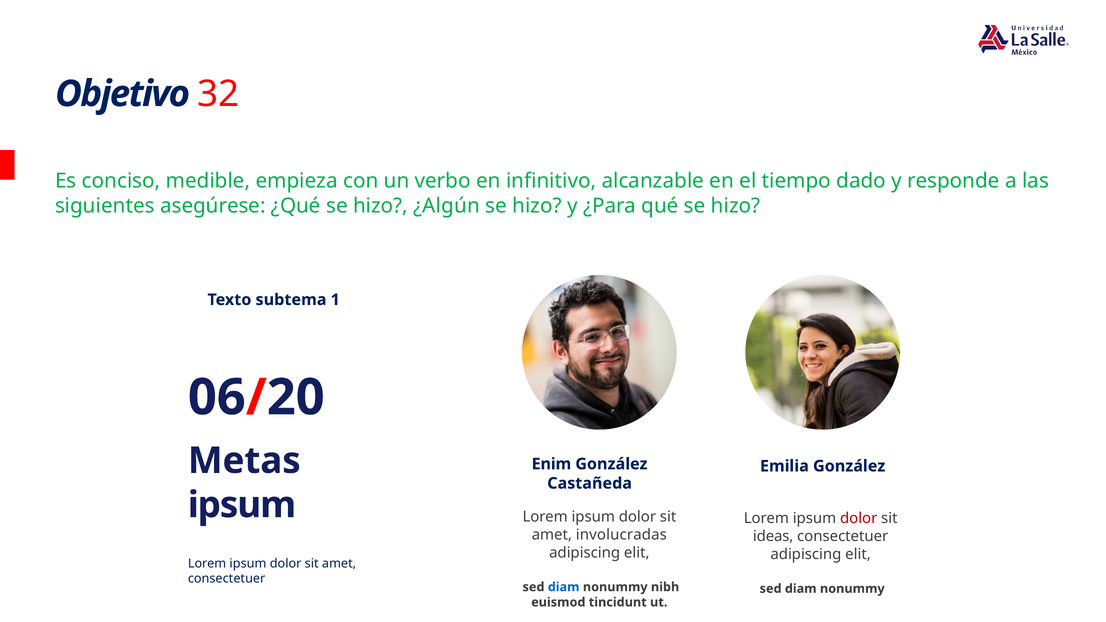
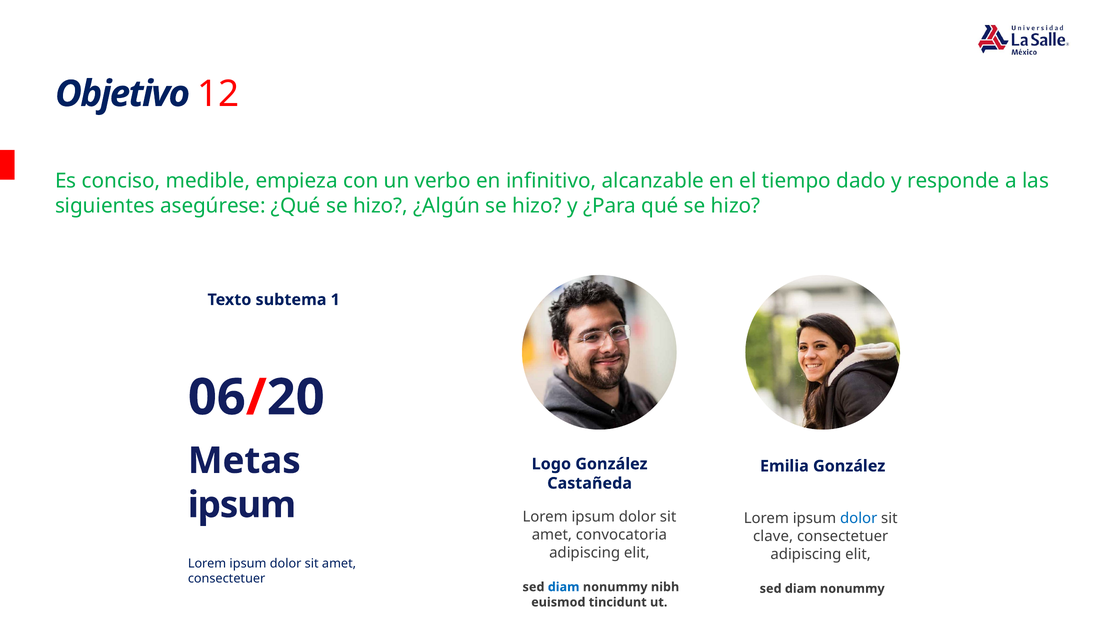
32: 32 -> 12 (218, 94)
Enim: Enim -> Logo (551, 464)
dolor colour: red -> blue (859, 518)
involucradas: involucradas -> convocatoria (621, 535)
ideas: ideas -> clave (773, 536)
